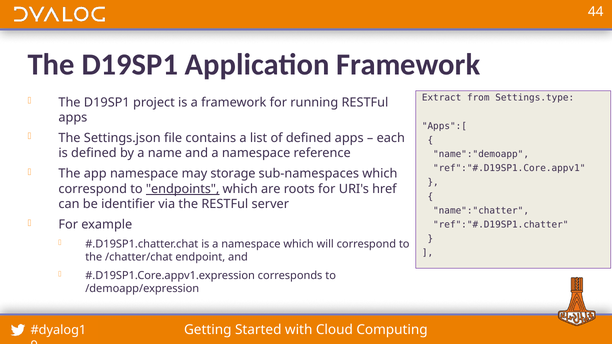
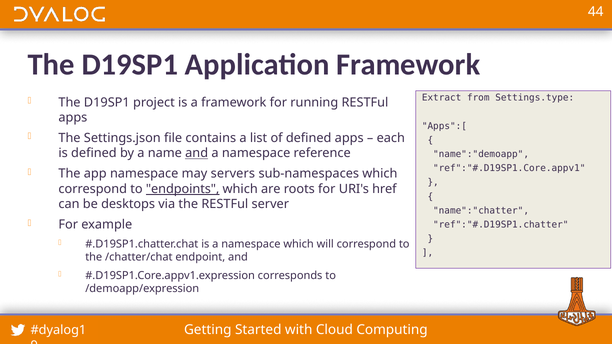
and underline: none -> present (197, 153)
storage: storage -> servers (233, 174)
identifier: identifier -> desktops (128, 204)
